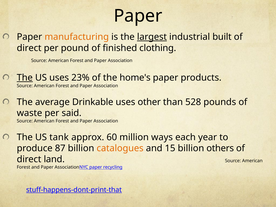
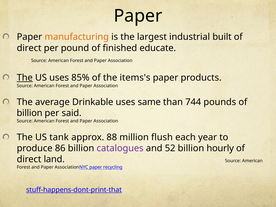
largest underline: present -> none (152, 37)
clothing: clothing -> educate (158, 48)
23%: 23% -> 85% (80, 78)
home's: home's -> items's (135, 78)
other: other -> same (149, 102)
528: 528 -> 744 (193, 102)
waste: waste -> billion (30, 113)
60: 60 -> 88 (112, 137)
ways: ways -> flush (162, 137)
87: 87 -> 86 (60, 148)
catalogues colour: orange -> purple (120, 148)
15: 15 -> 52 (170, 148)
others: others -> hourly (220, 148)
